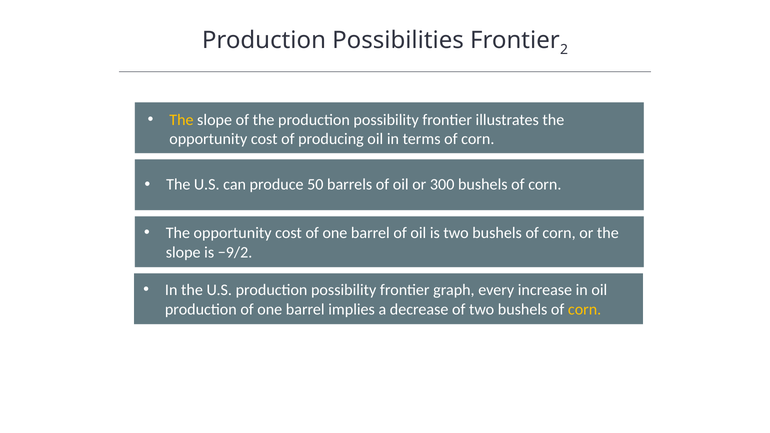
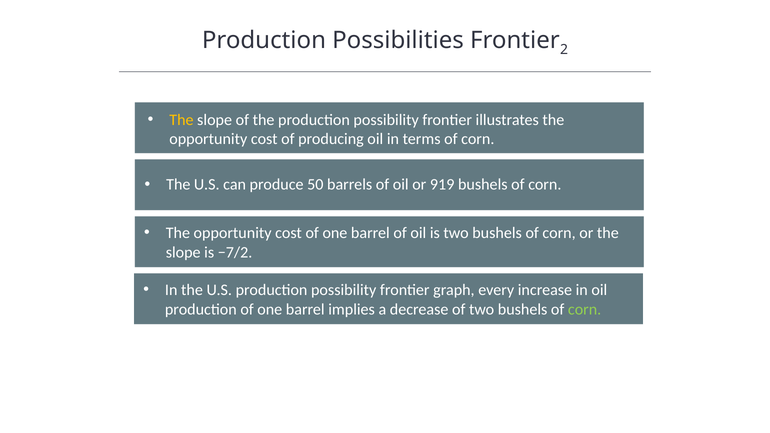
300: 300 -> 919 (442, 185)
−9/2: −9/2 -> −7/2 (235, 252)
corn colour: yellow -> light green (585, 309)
